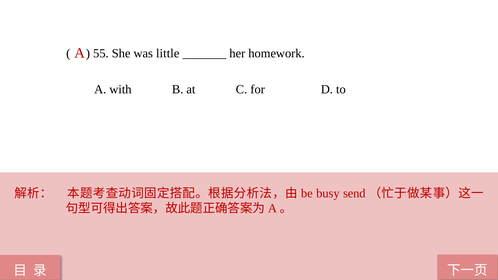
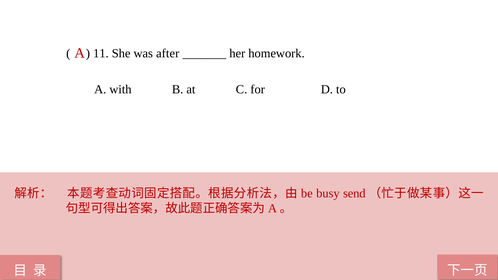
55: 55 -> 11 (101, 54)
little: little -> after (168, 54)
